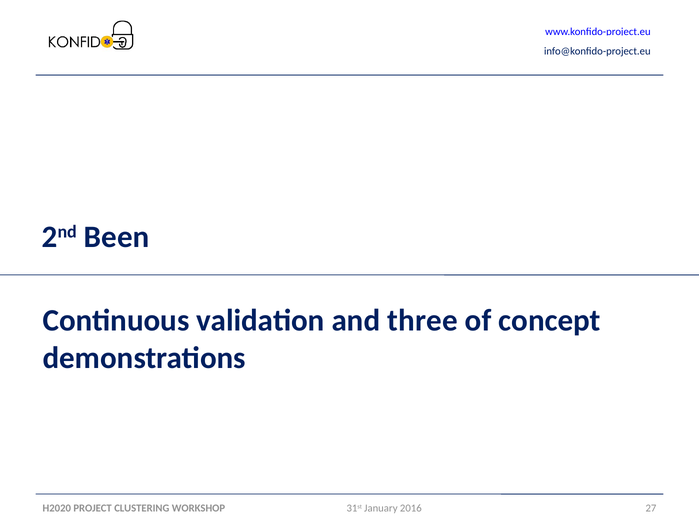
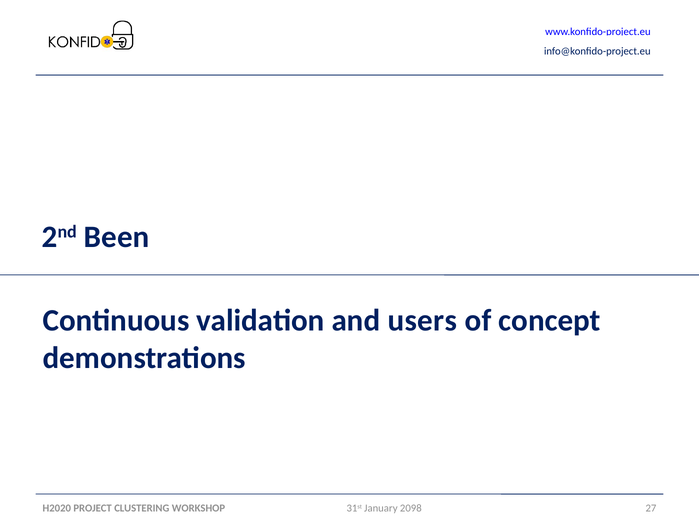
three: three -> users (422, 320)
2016: 2016 -> 2098 (411, 508)
